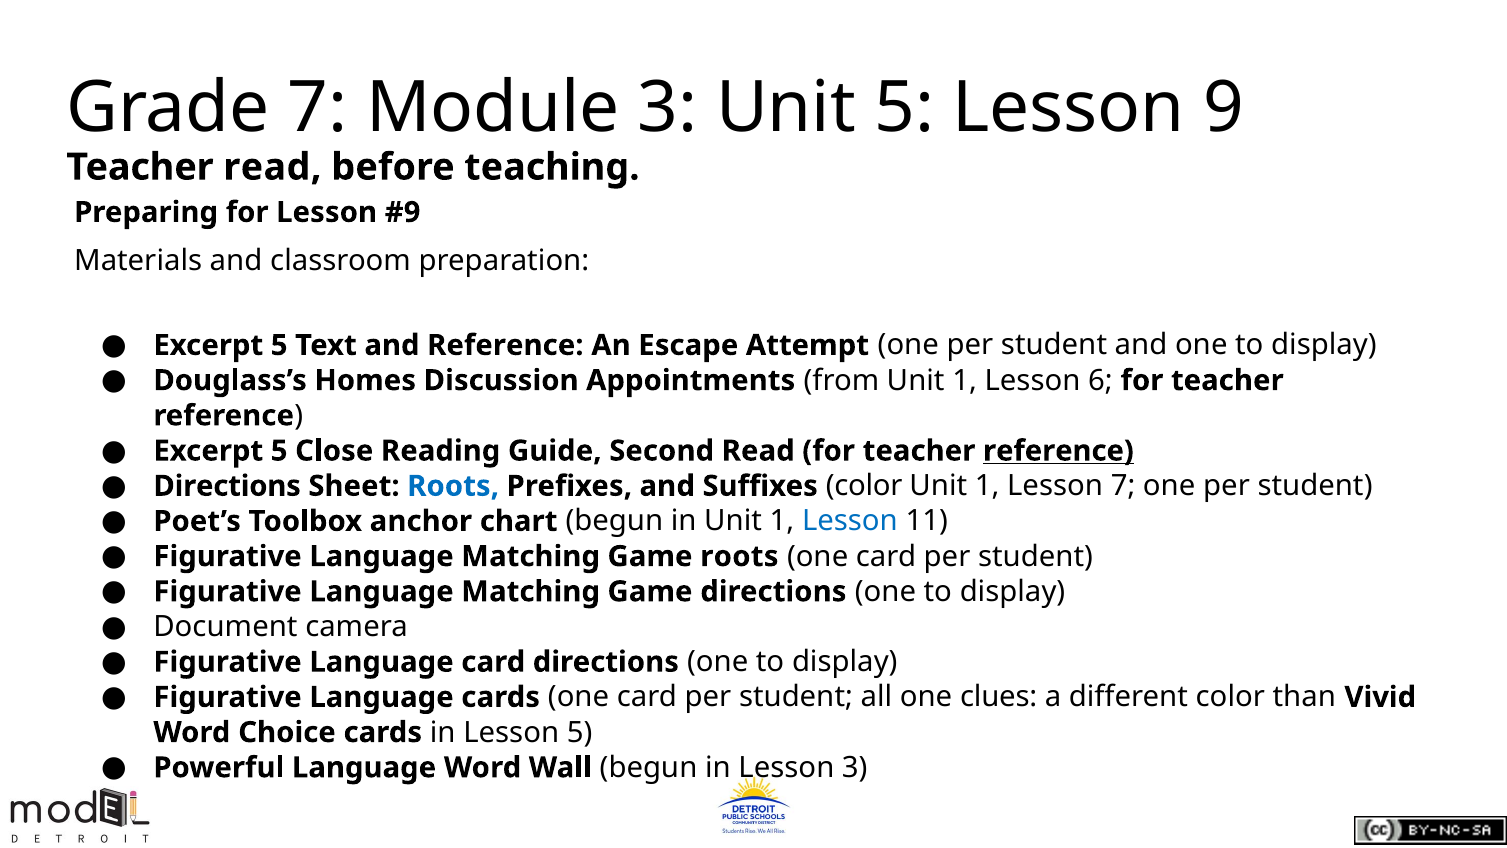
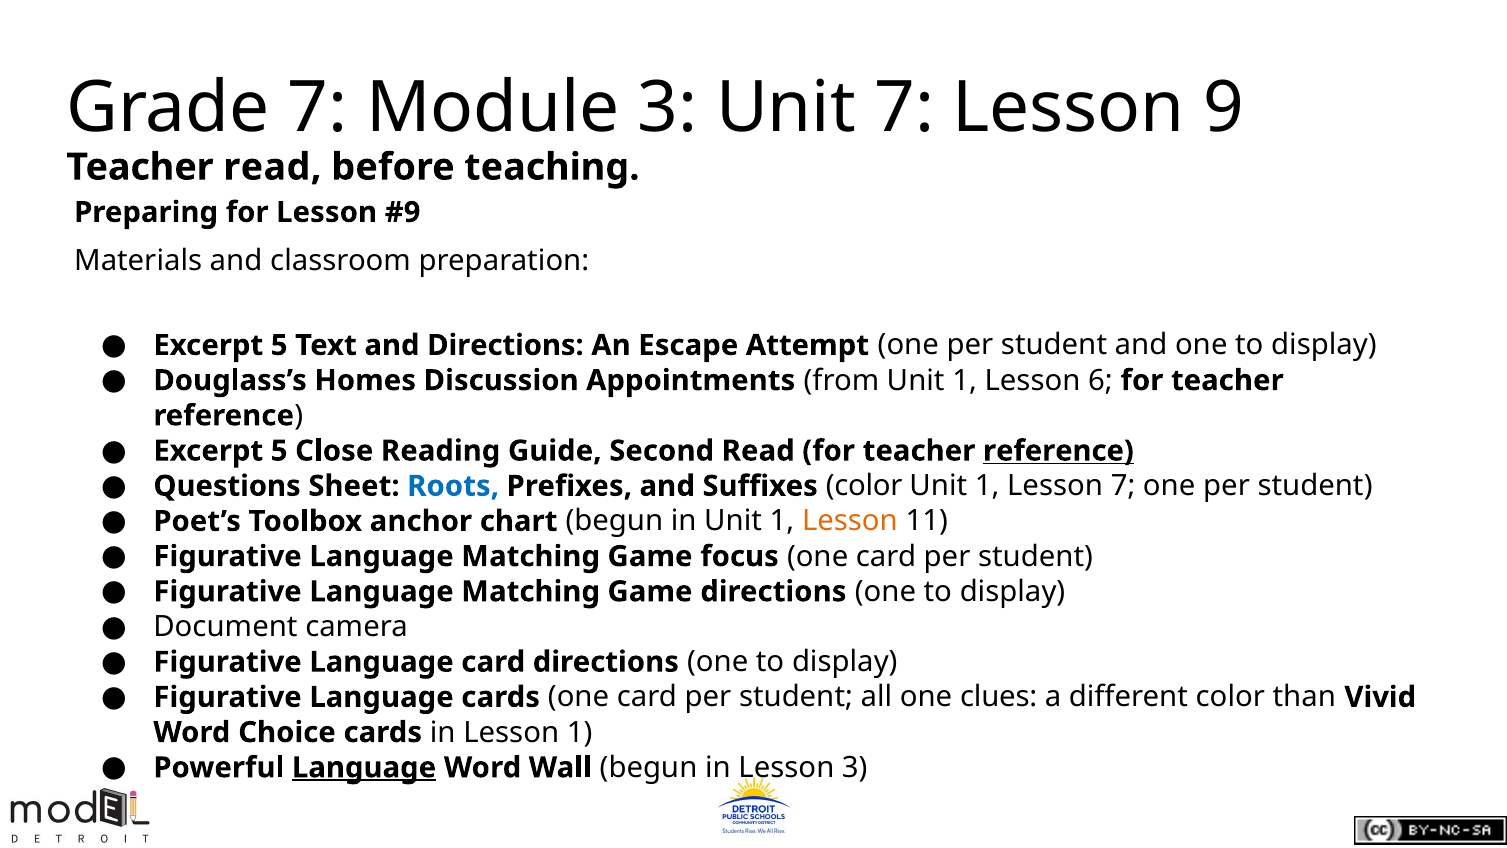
Unit 5: 5 -> 7 (904, 108)
and Reference: Reference -> Directions (505, 345)
Directions: Directions -> Questions (227, 486)
Lesson colour: blue -> orange (850, 521)
Game roots: roots -> focus (740, 556)
Lesson 5: 5 -> 1 (580, 732)
Language underline: none -> present (364, 767)
